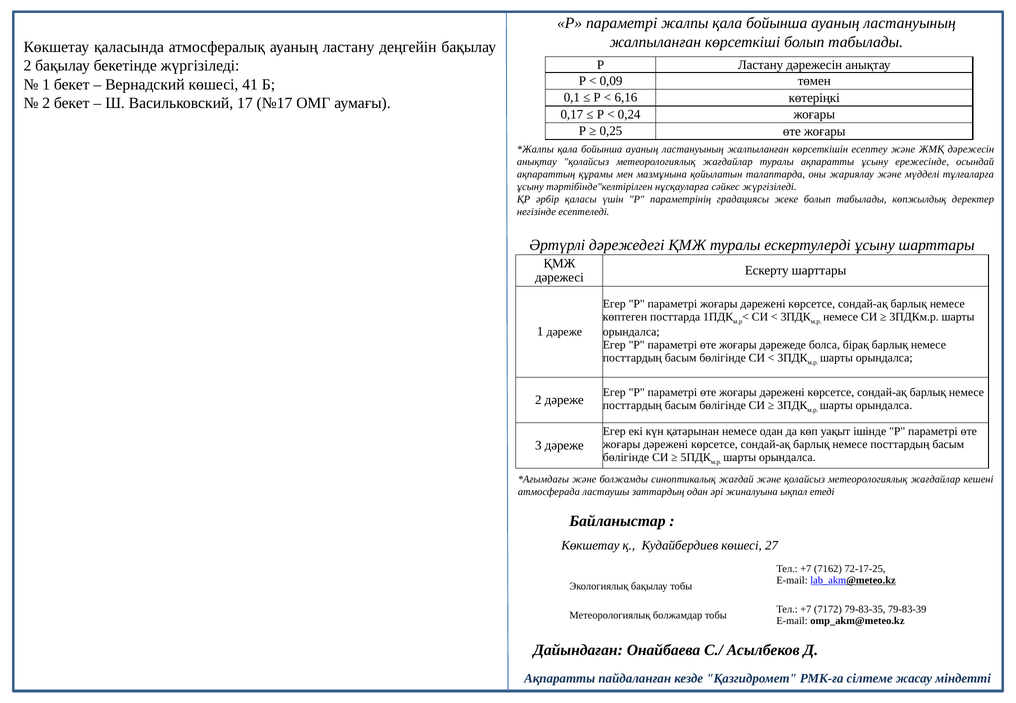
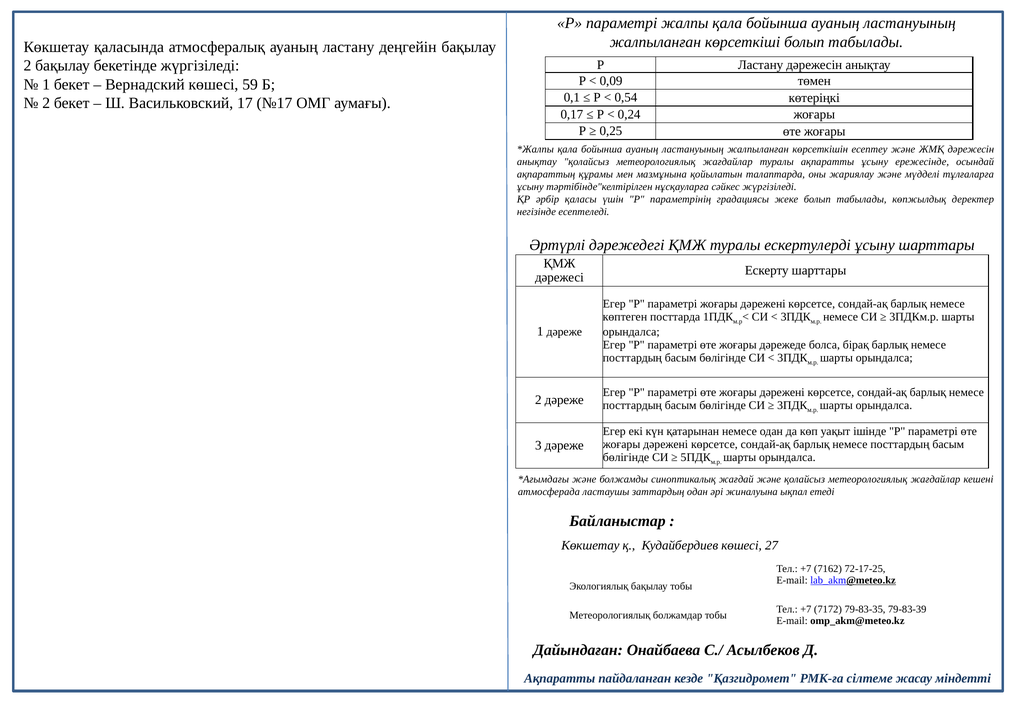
41: 41 -> 59 (250, 84)
6,16: 6,16 -> 0,54 (626, 98)
